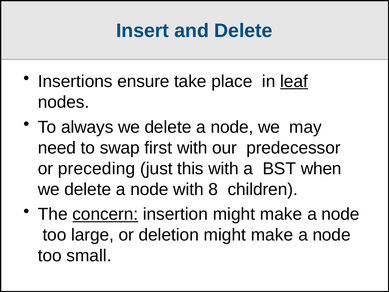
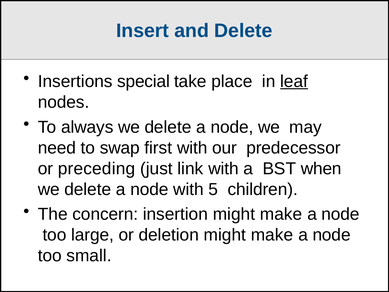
ensure: ensure -> special (144, 81)
this: this -> link (190, 168)
8: 8 -> 5 (213, 189)
concern underline: present -> none (105, 214)
